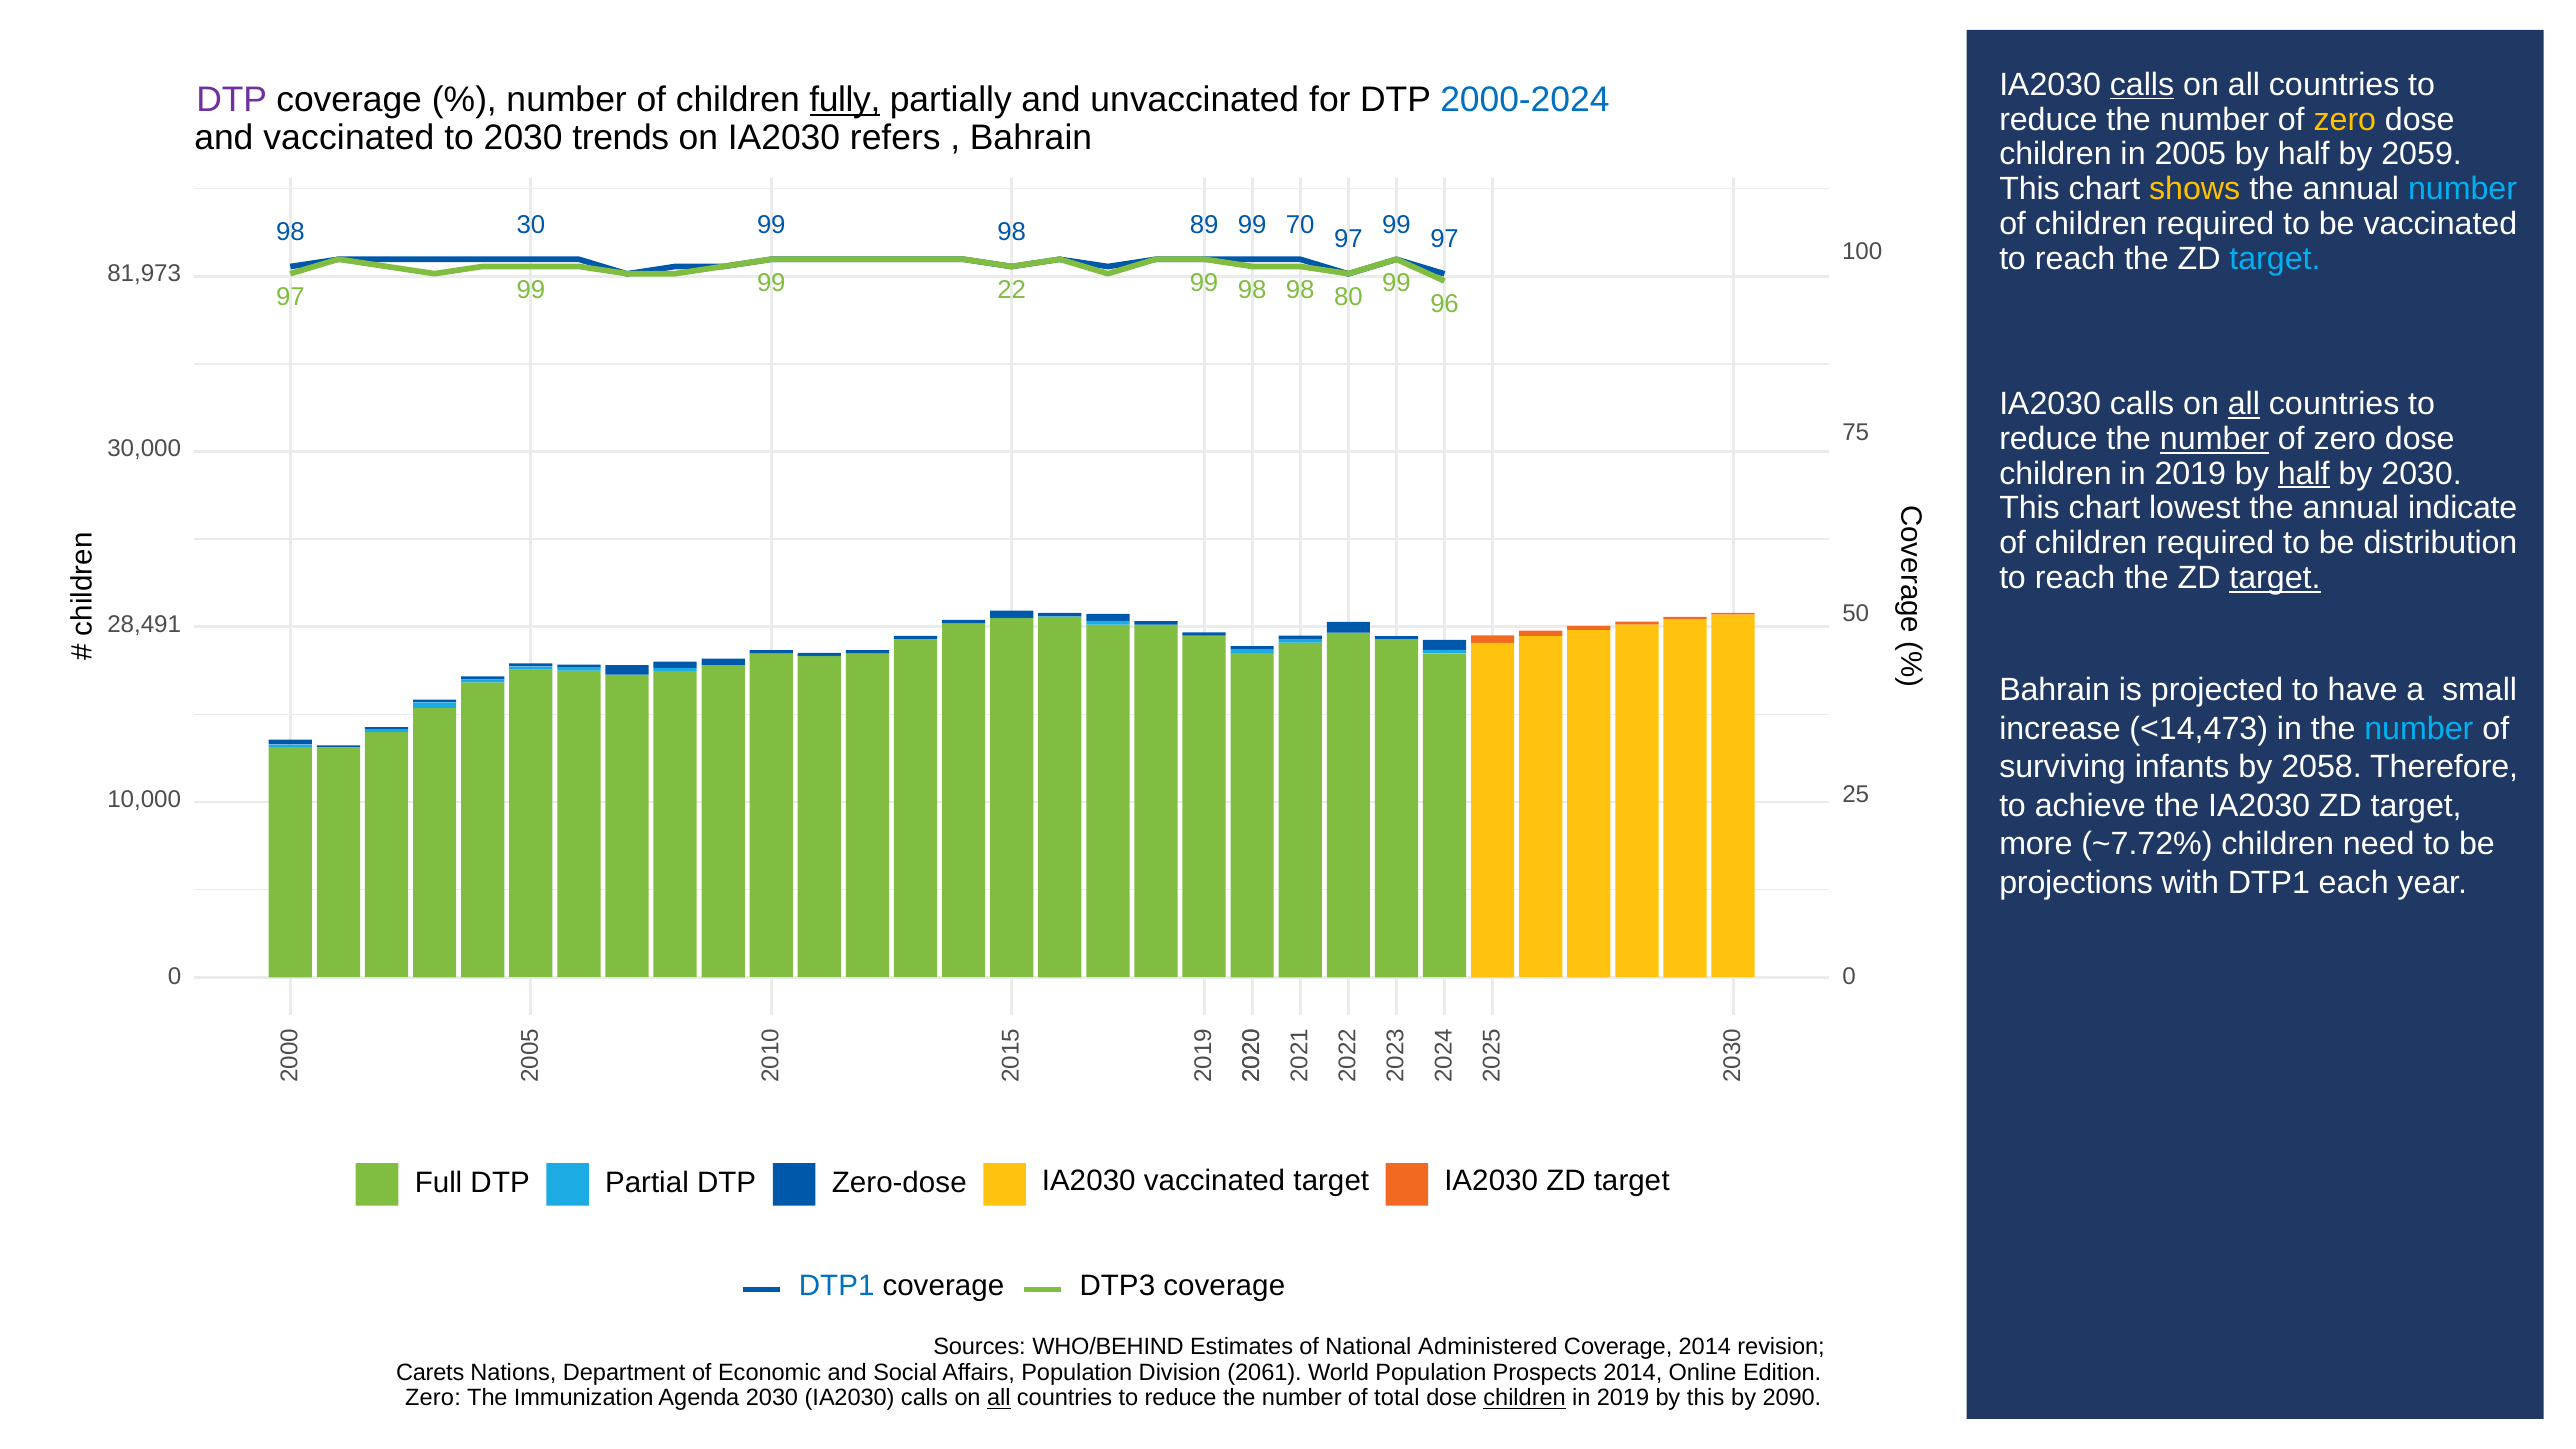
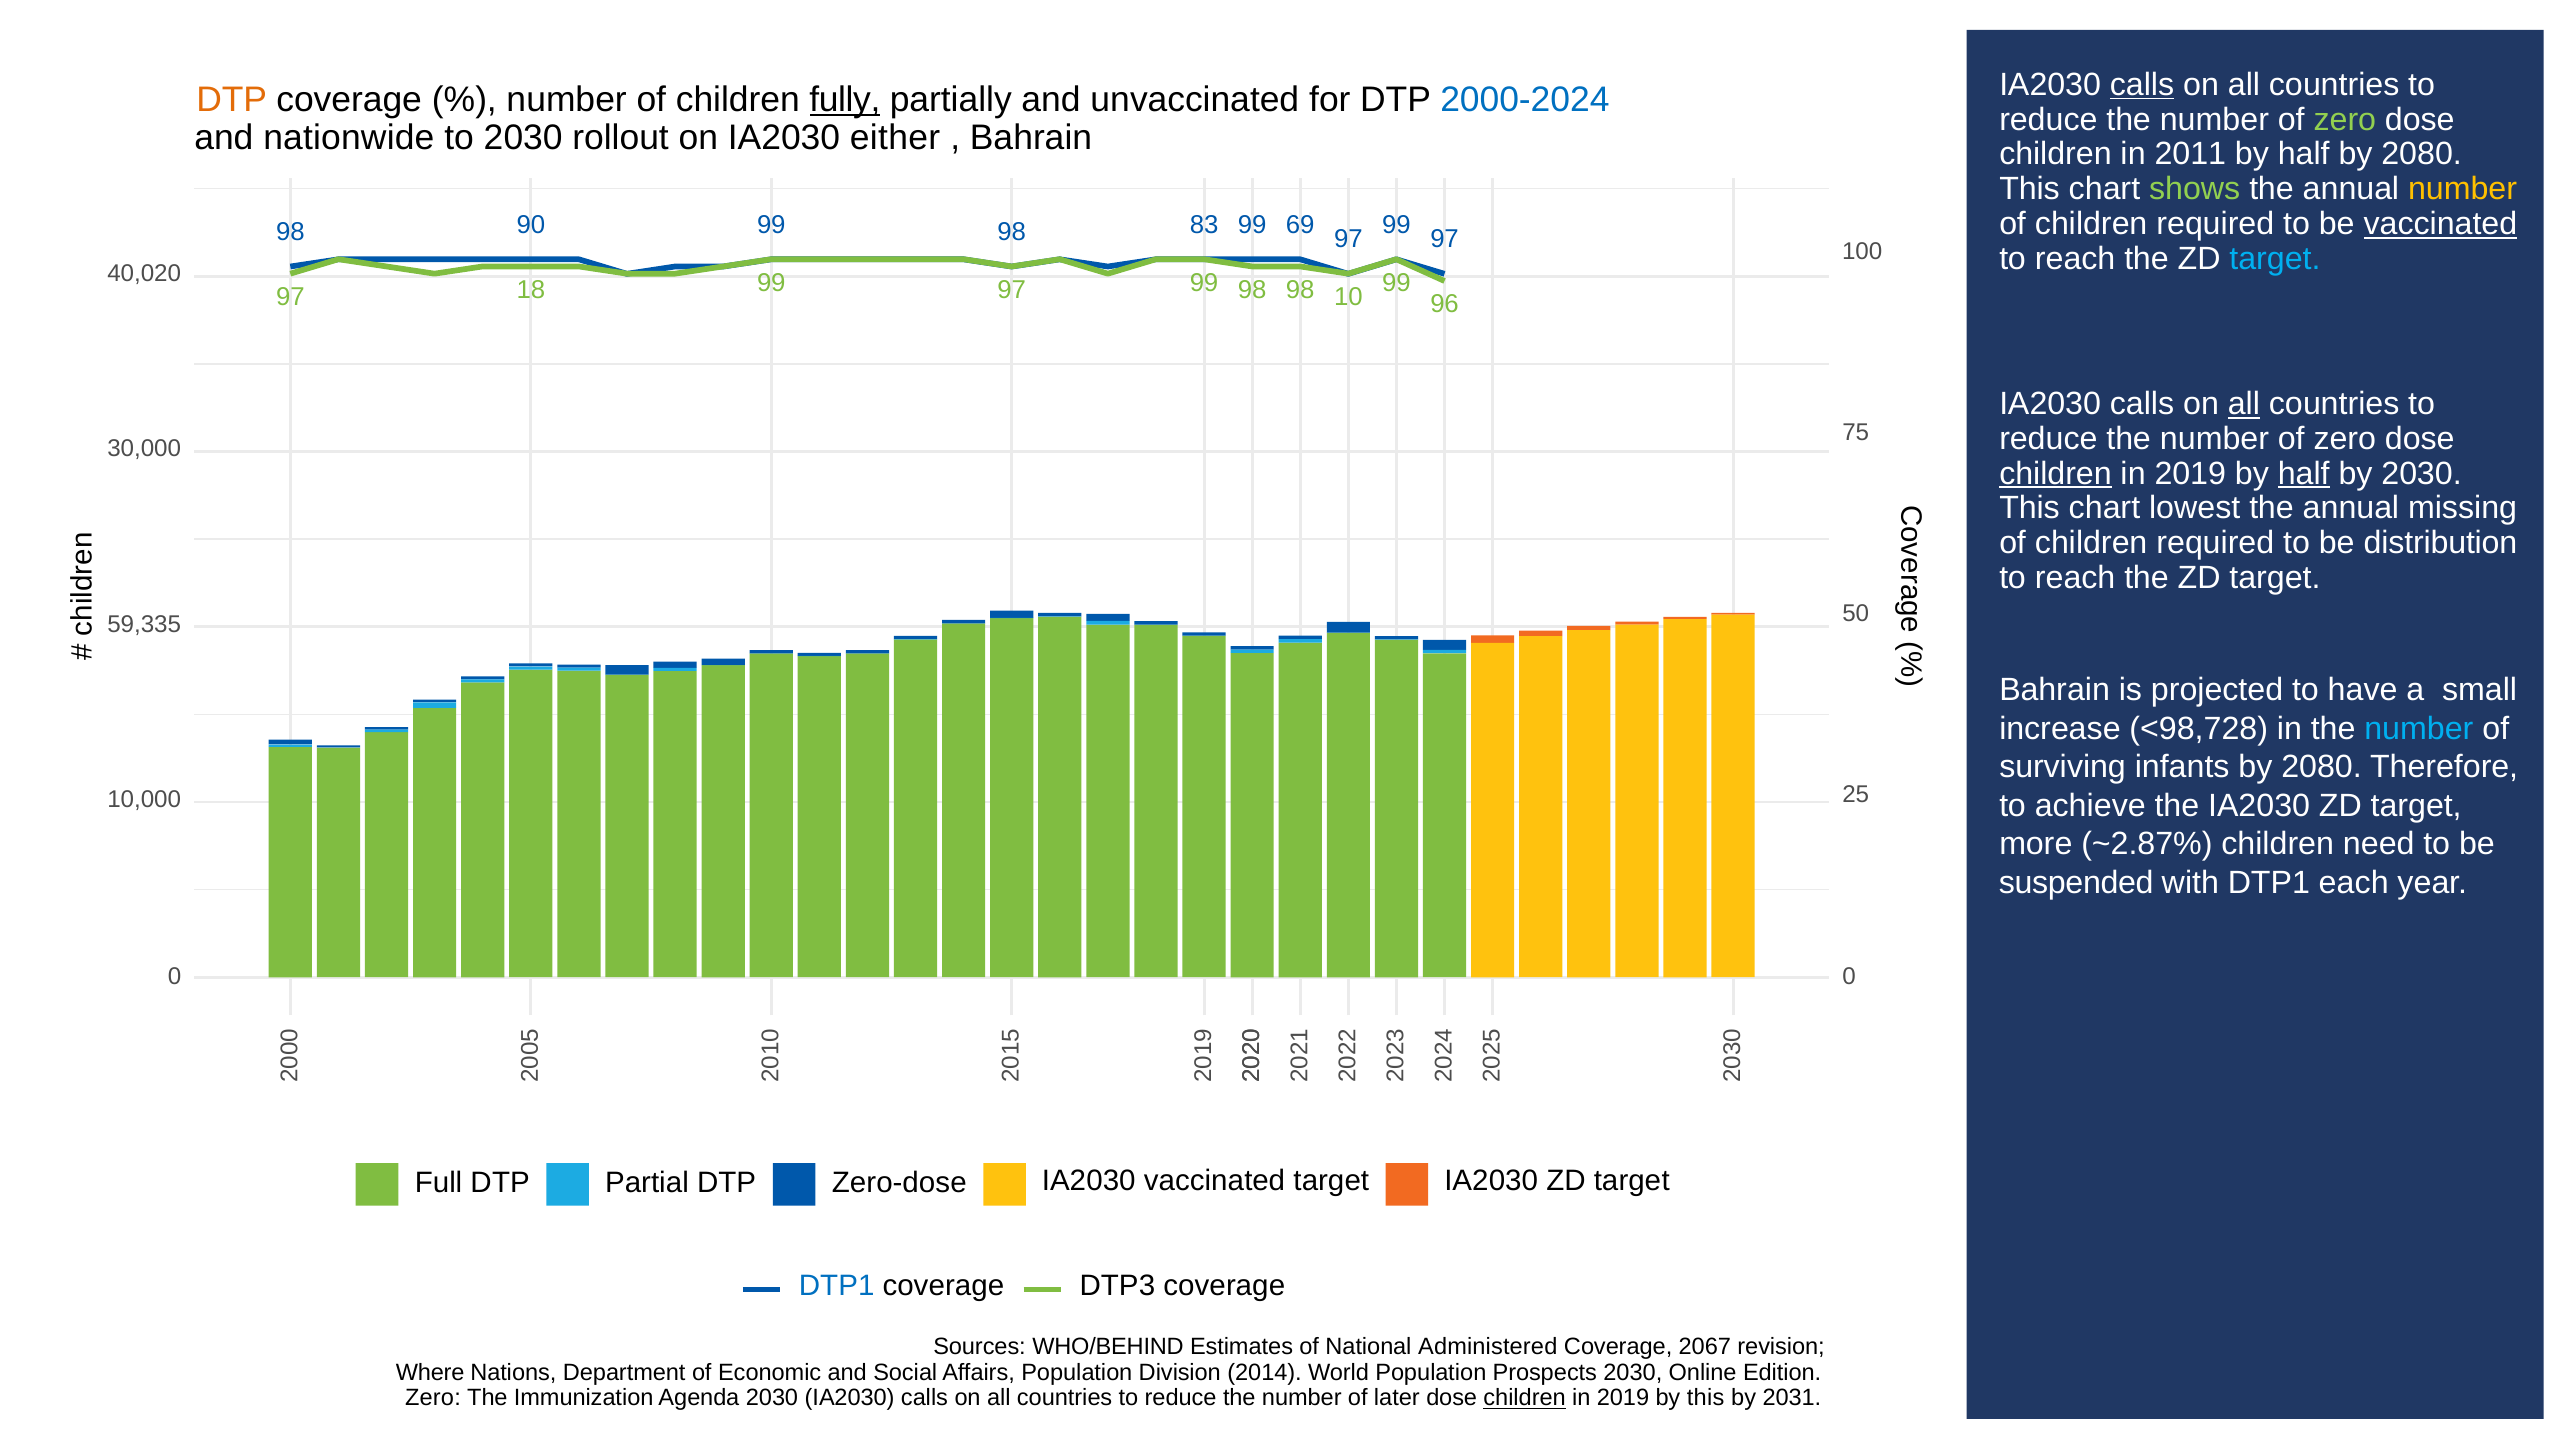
DTP colour: purple -> orange (232, 100)
zero colour: yellow -> light green (2345, 119)
and vaccinated: vaccinated -> nationwide (349, 138)
trends: trends -> rollout (621, 138)
refers: refers -> either (895, 138)
2005: 2005 -> 2011 (2190, 154)
half by 2059: 2059 -> 2080 (2422, 154)
shows colour: yellow -> light green (2195, 189)
number colour: light blue -> yellow (2463, 189)
vaccinated underline: none -> present (2440, 224)
30: 30 -> 90 (531, 225)
89: 89 -> 83 (1204, 225)
70: 70 -> 69 (1300, 225)
81,973: 81,973 -> 40,020 (144, 274)
99: 99 -> 18 (531, 290)
22: 22 -> 97 (1012, 290)
80: 80 -> 10 (1348, 297)
number underline: present -> none (2215, 439)
children underline: none -> present (2056, 474)
indicate: indicate -> missing (2463, 508)
target underline: present -> none (2275, 578)
28,491: 28,491 -> 59,335 (144, 624)
<14,473: <14,473 -> <98,728 (2199, 728)
infants by 2058: 2058 -> 2080 (2322, 767)
~7.72%: ~7.72% -> ~2.87% (2147, 844)
projections: projections -> suspended (2076, 883)
Coverage 2014: 2014 -> 2067 (1705, 1347)
Carets: Carets -> Where (430, 1373)
2061: 2061 -> 2014 (1265, 1373)
Prospects 2014: 2014 -> 2030 (1633, 1373)
all underline: present -> none (999, 1398)
total: total -> later (1397, 1398)
2090: 2090 -> 2031 (1792, 1398)
